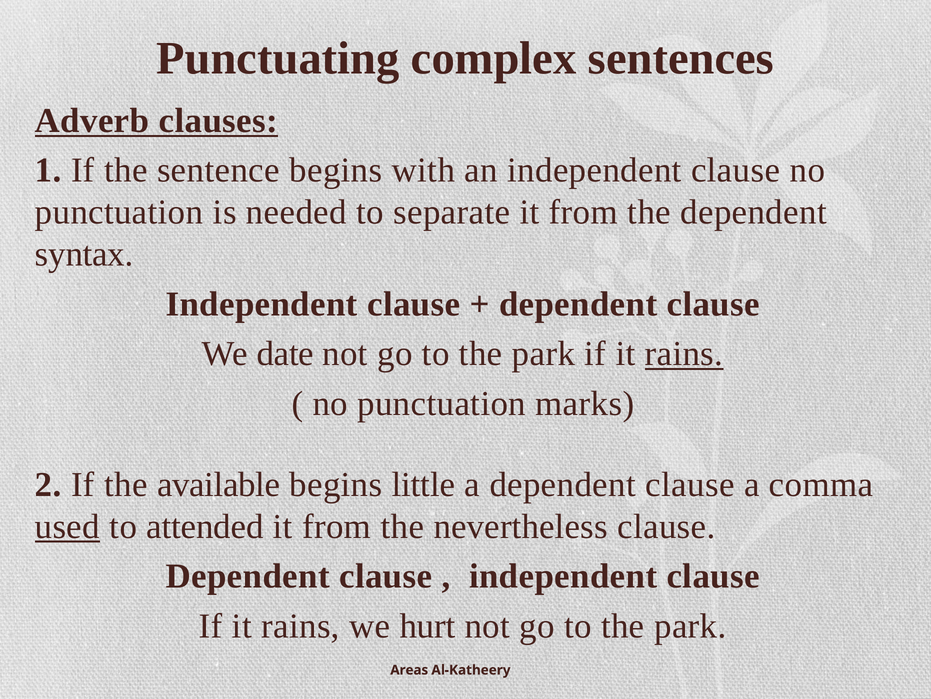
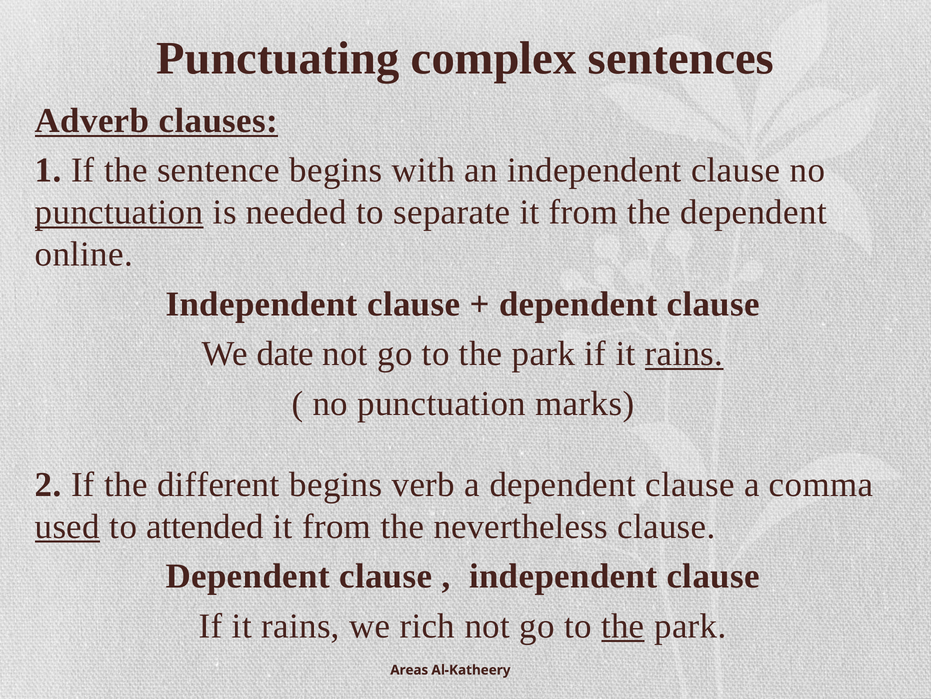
punctuation underline: none -> present (119, 212)
syntax: syntax -> online (84, 254)
available: available -> different (218, 484)
little: little -> verb (423, 484)
hurt: hurt -> rich (427, 625)
the underline: none -> present (623, 625)
